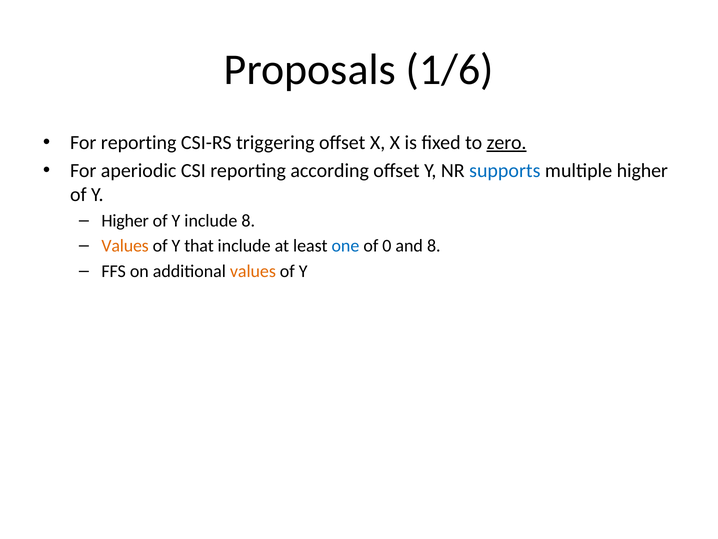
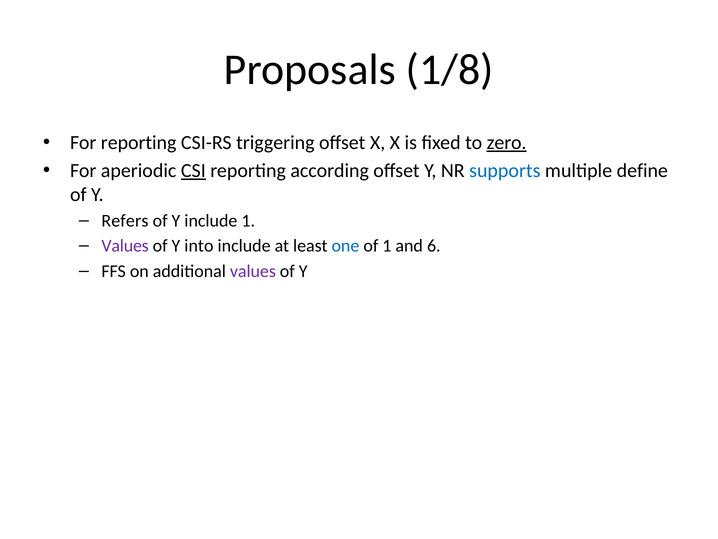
1/6: 1/6 -> 1/8 (450, 70)
CSI underline: none -> present (193, 171)
multiple higher: higher -> define (642, 171)
Higher: Higher -> Refers (125, 221)
include 8: 8 -> 1 (248, 221)
Values colour: orange -> purple (125, 246)
that: that -> into (199, 246)
of 0: 0 -> 1 (387, 246)
and 8: 8 -> 6 (434, 246)
values colour: orange -> purple (253, 271)
